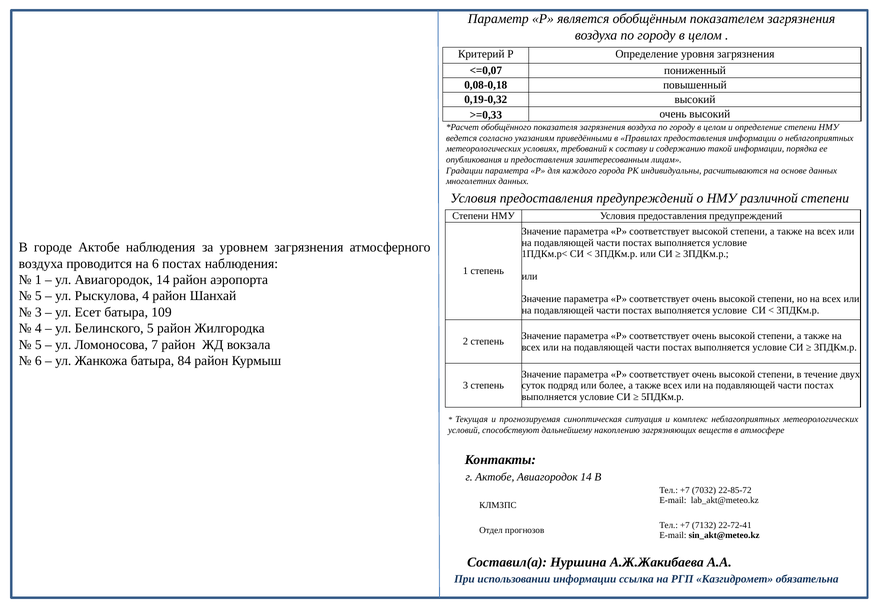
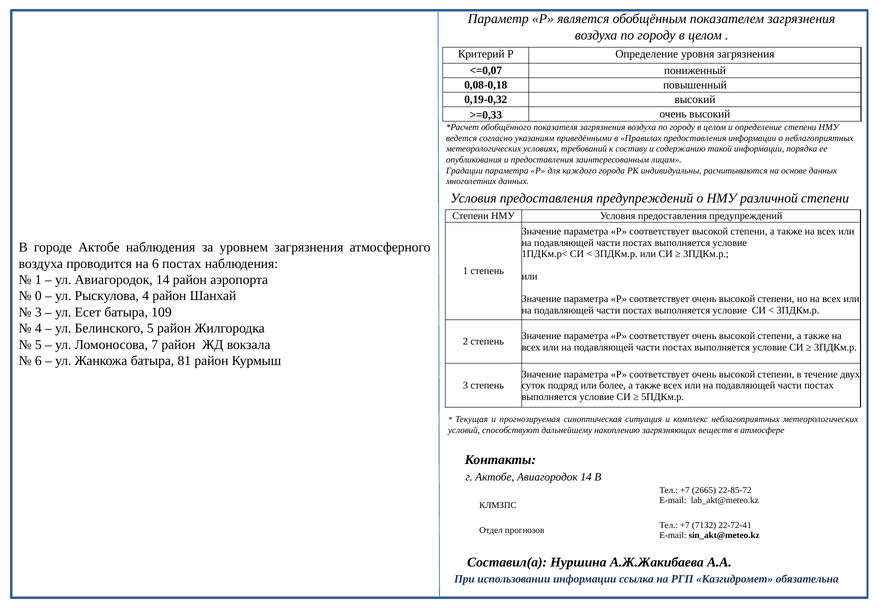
5: 5 -> 0 (38, 296)
84: 84 -> 81 (184, 361)
7032: 7032 -> 2665 (704, 491)
